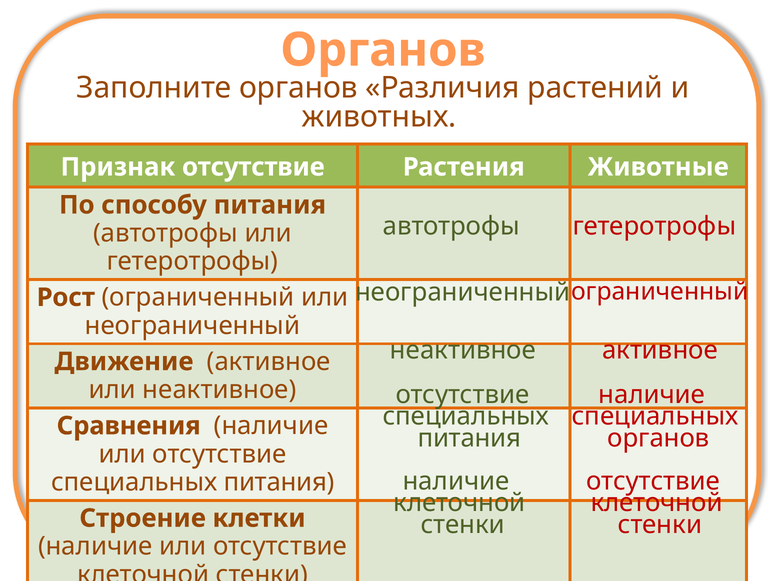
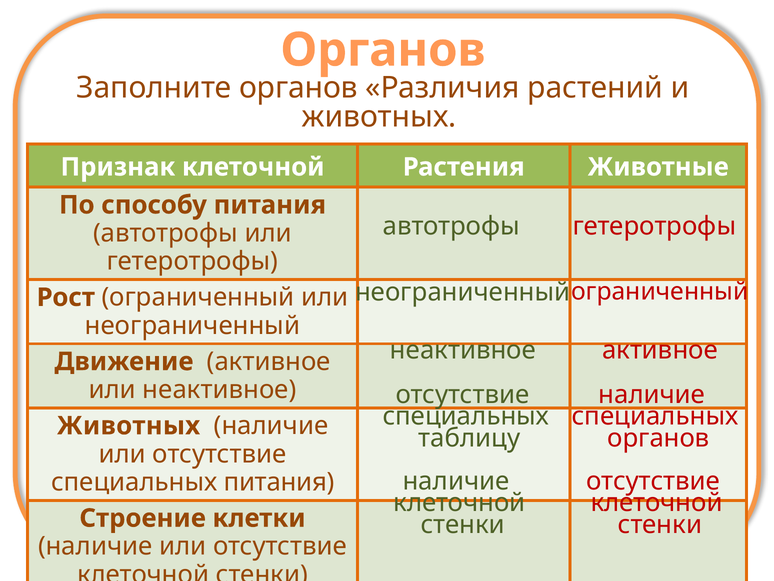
Признак отсутствие: отсутствие -> клеточной (253, 167)
Сравнения: Сравнения -> Животных (128, 425)
питания: питания -> таблицу (469, 438)
